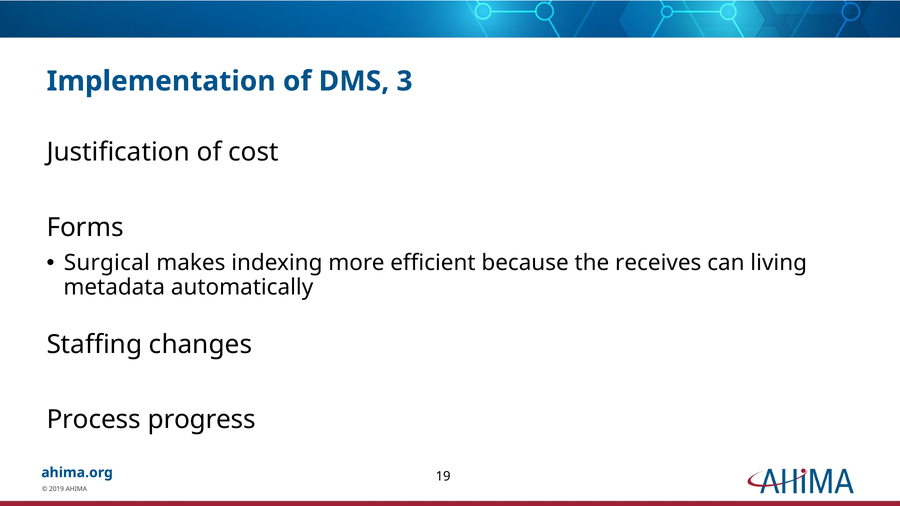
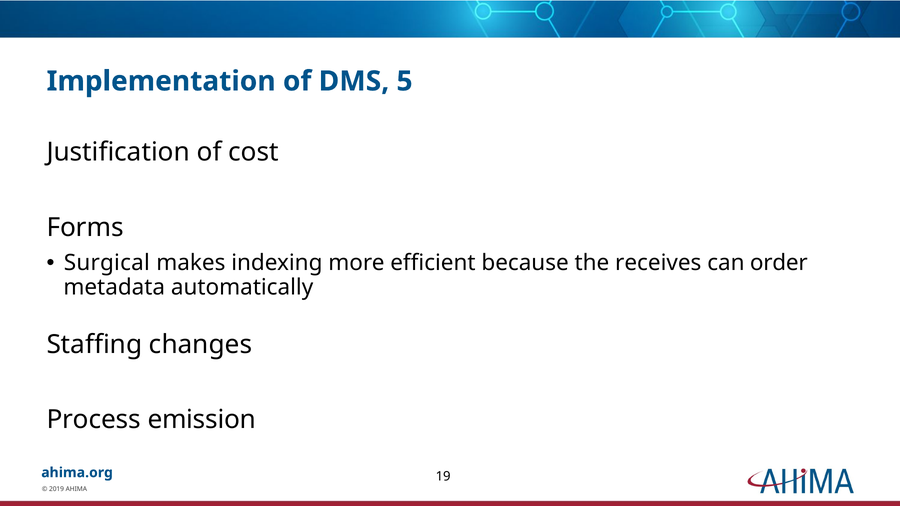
3: 3 -> 5 (405, 81)
living: living -> order (779, 263)
progress: progress -> emission (202, 420)
